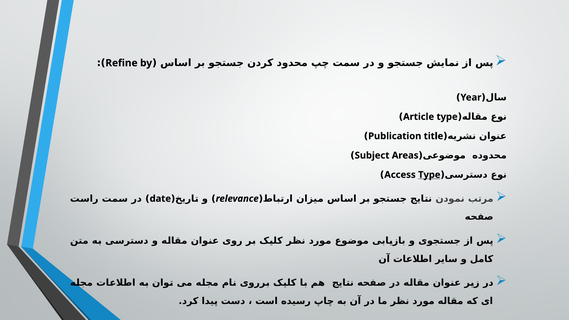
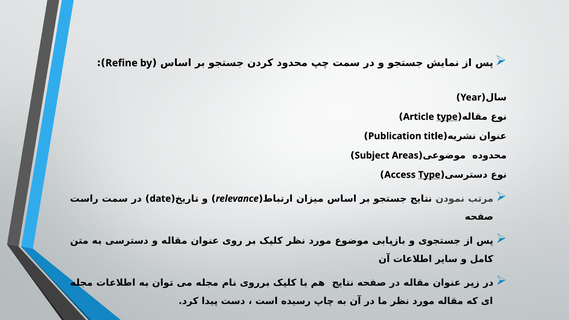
type underline: none -> present (447, 117)
